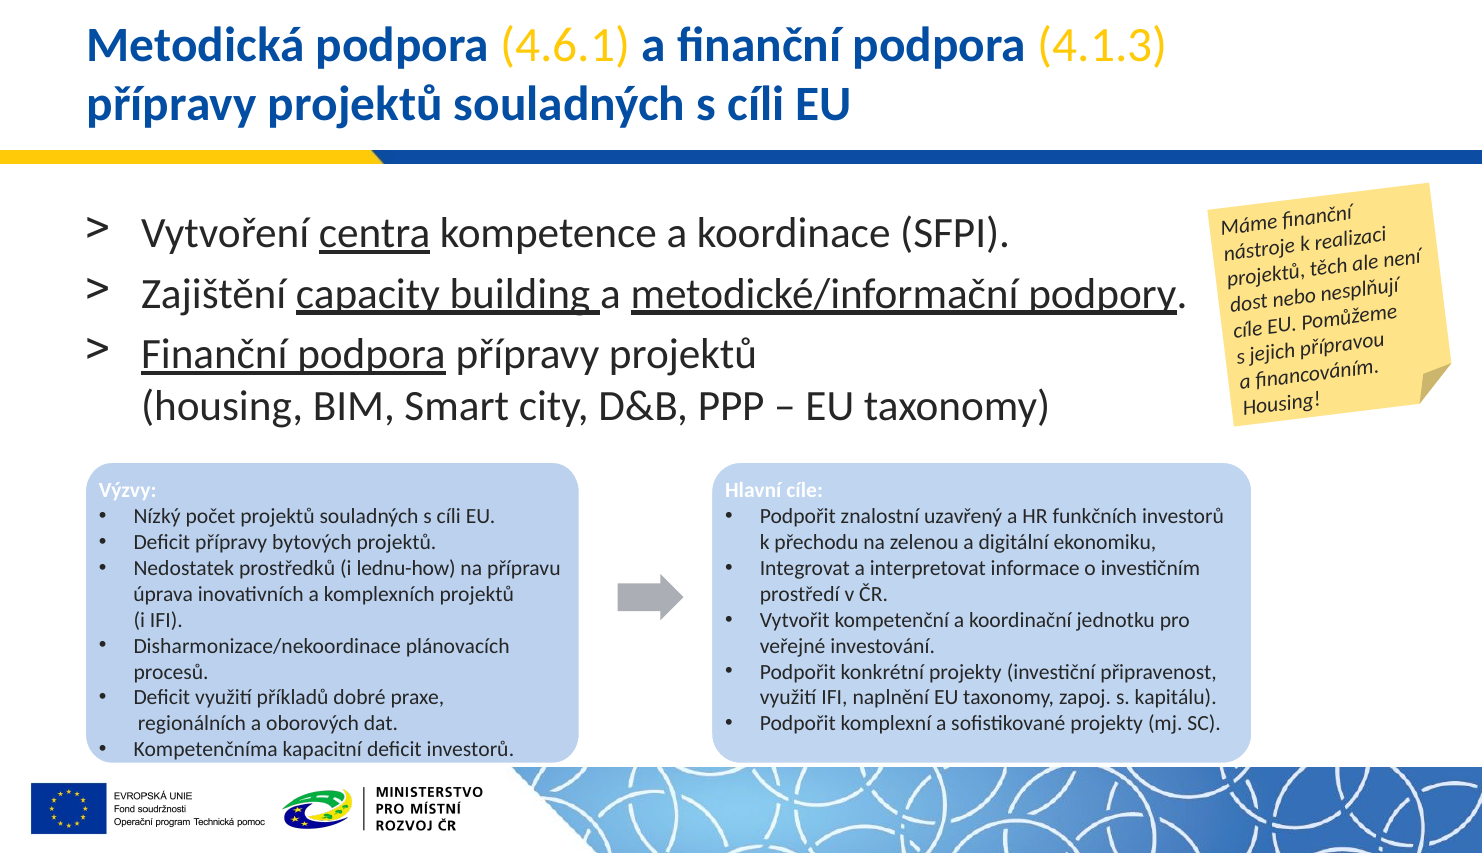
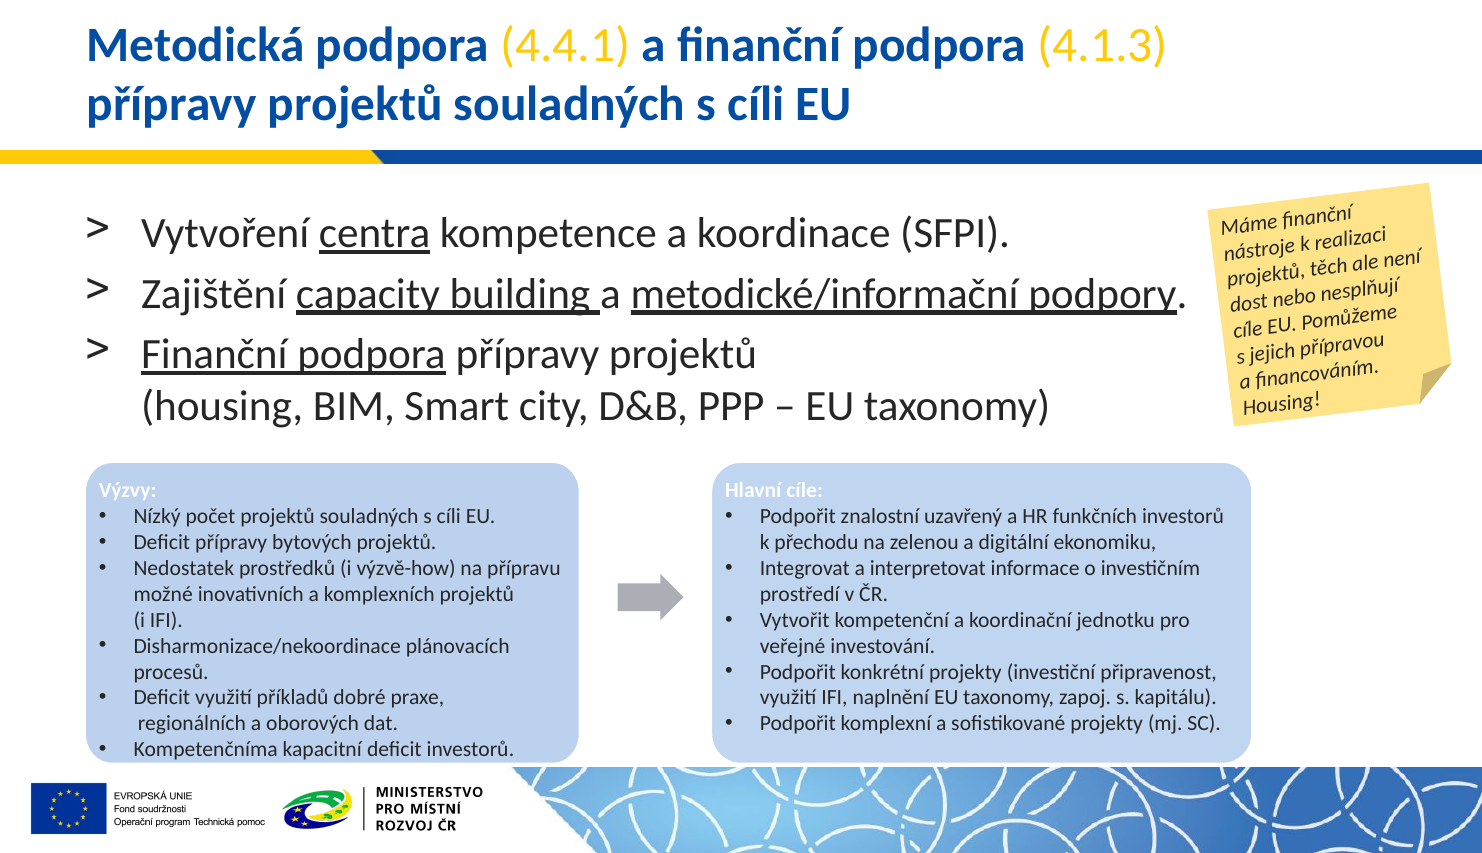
4.6.1: 4.6.1 -> 4.4.1 (565, 45)
lednu-how: lednu-how -> výzvě-how (406, 569)
úprava: úprava -> možné (163, 595)
